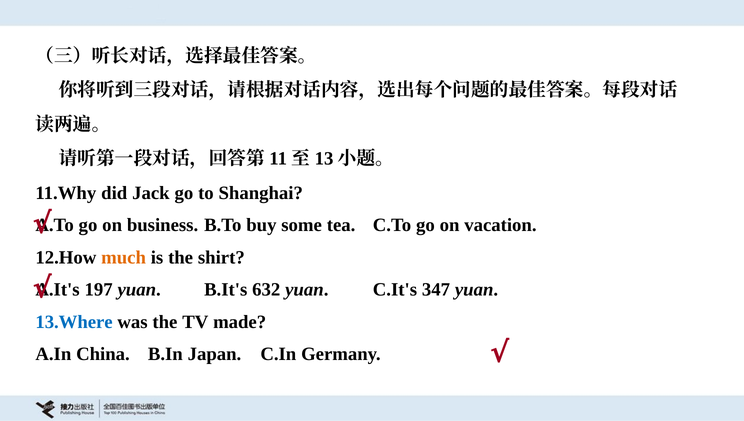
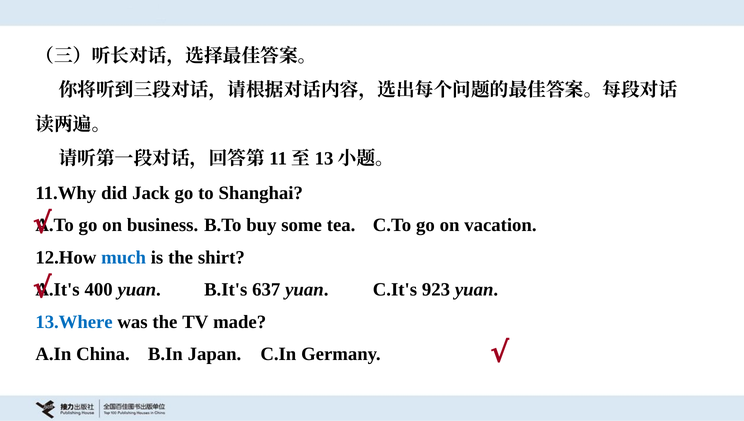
much colour: orange -> blue (124, 257)
197: 197 -> 400 (99, 289)
632: 632 -> 637 (266, 289)
347: 347 -> 923 (436, 289)
